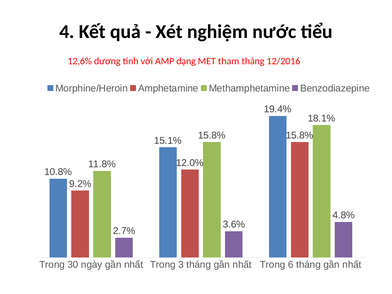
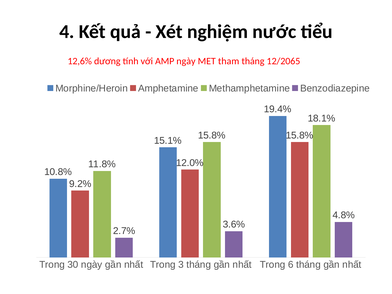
AMP dạng: dạng -> ngày (186, 61)
12/2016: 12/2016 -> 12/2065 (283, 61)
